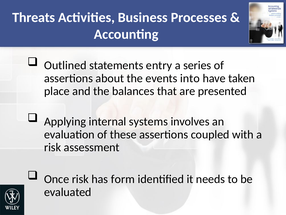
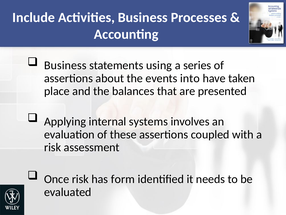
Threats: Threats -> Include (34, 17)
Outlined: Outlined -> Business (65, 65)
entry: entry -> using (159, 65)
